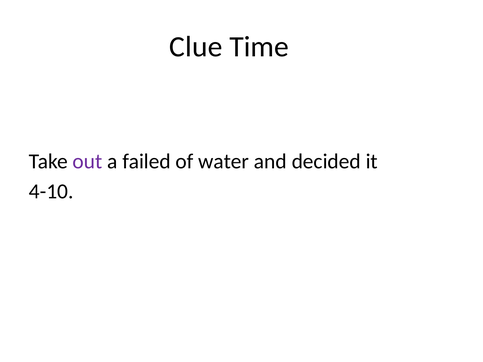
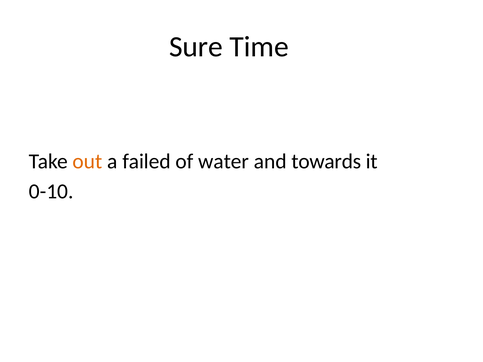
Clue: Clue -> Sure (196, 47)
out colour: purple -> orange (88, 161)
decided: decided -> towards (326, 161)
4-10: 4-10 -> 0-10 (51, 192)
